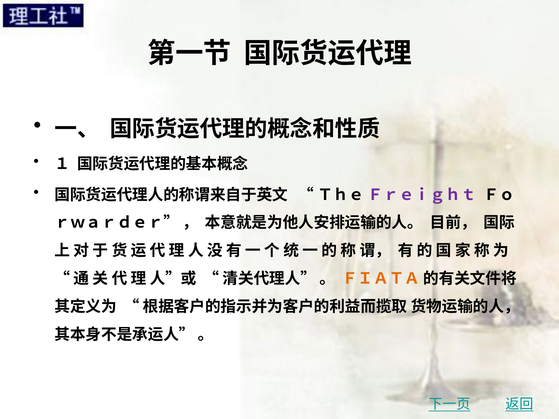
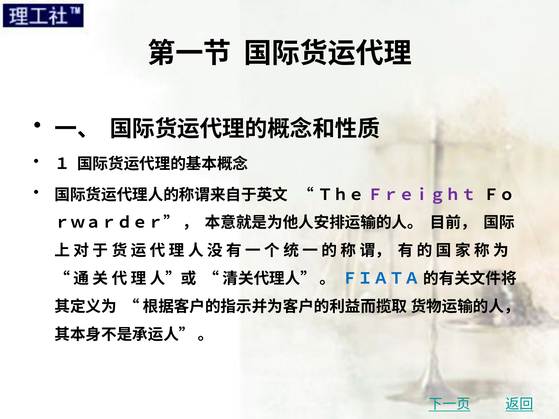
ＦＩＡＴＡ colour: orange -> blue (381, 279)
